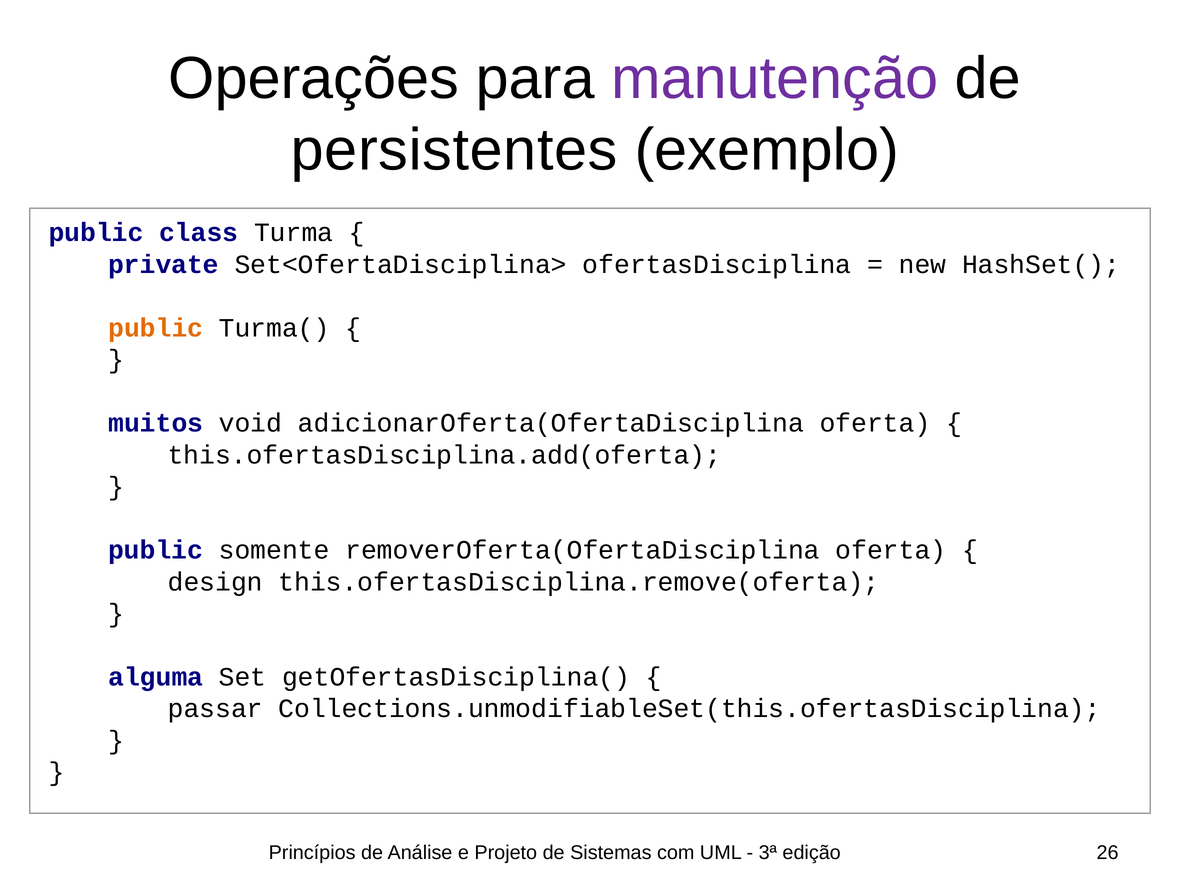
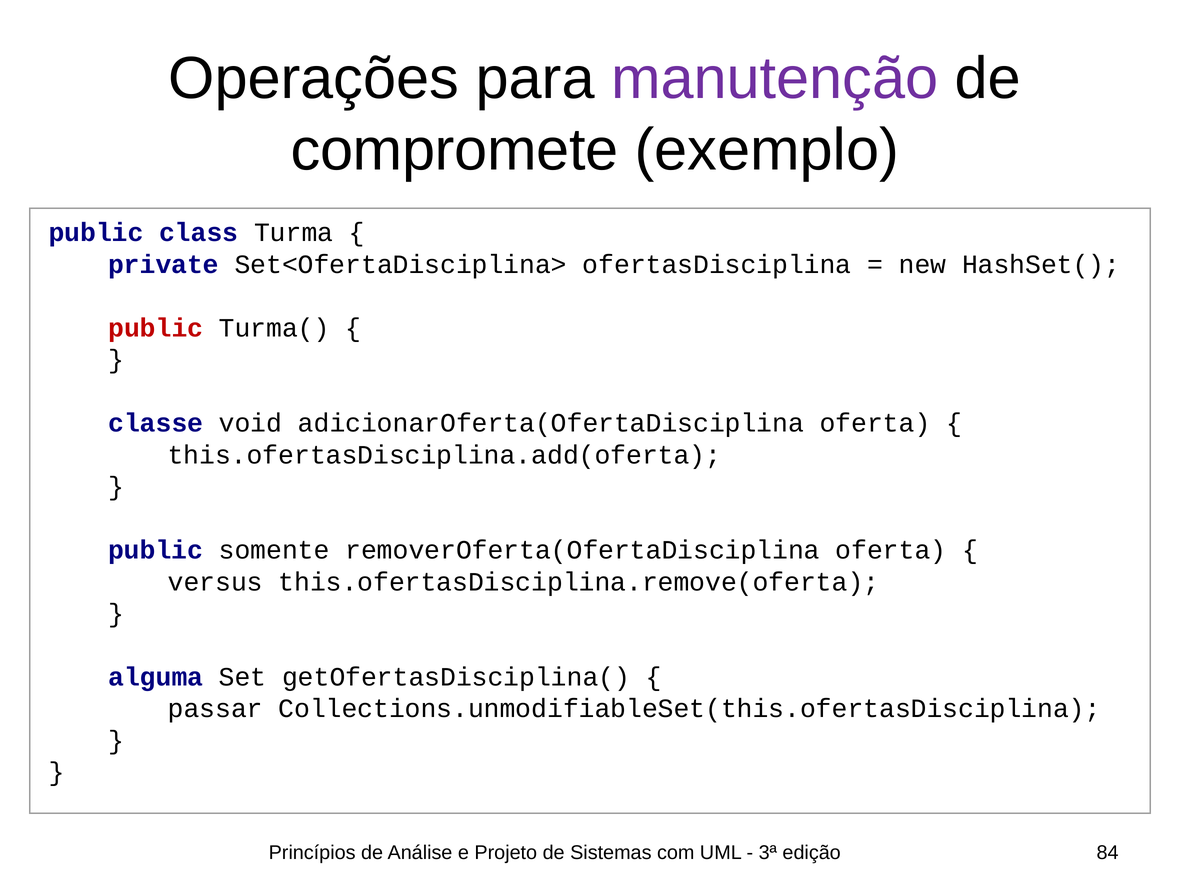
persistentes: persistentes -> compromete (455, 150)
public colour: orange -> red (156, 328)
muitos: muitos -> classe (156, 423)
design: design -> versus (215, 581)
26: 26 -> 84 (1108, 852)
